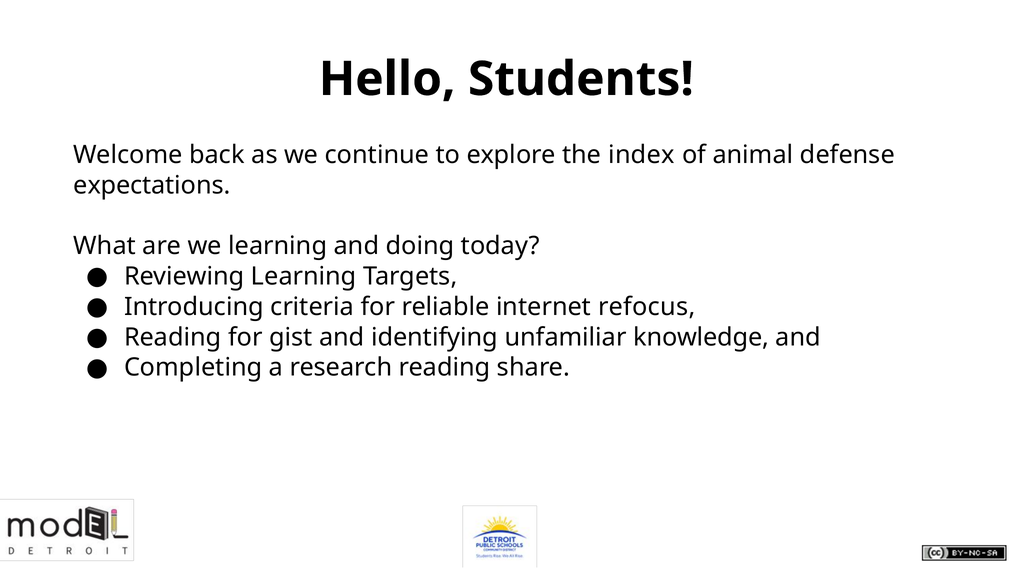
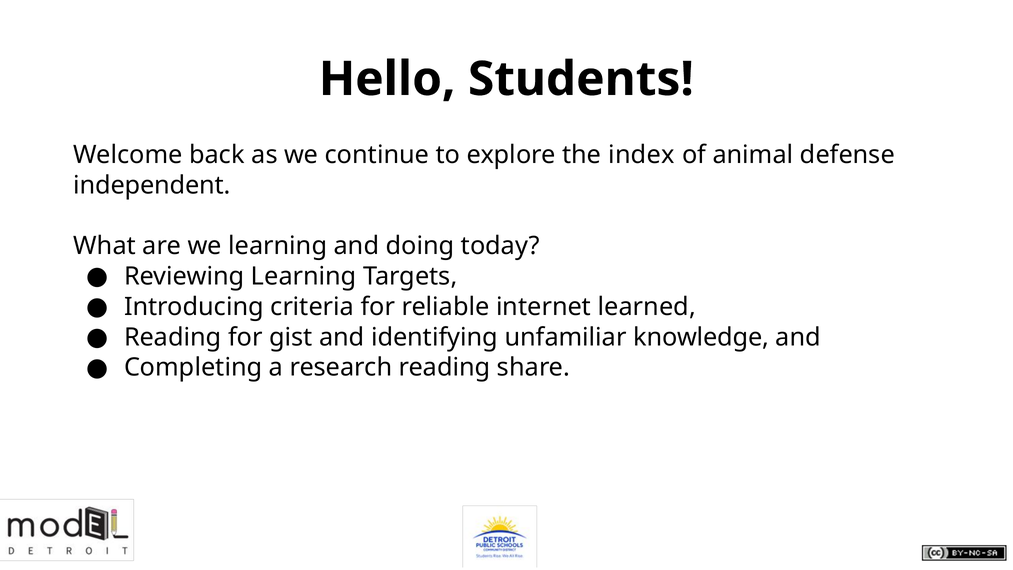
expectations: expectations -> independent (152, 185)
refocus: refocus -> learned (647, 307)
